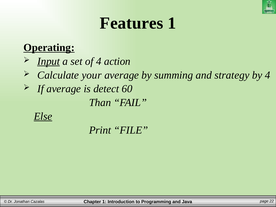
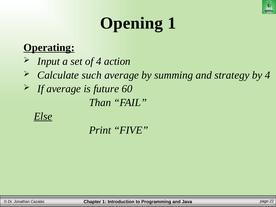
Features: Features -> Opening (132, 23)
Input underline: present -> none (49, 61)
your: your -> such (92, 75)
detect: detect -> future (106, 89)
FILE: FILE -> FIVE (131, 130)
